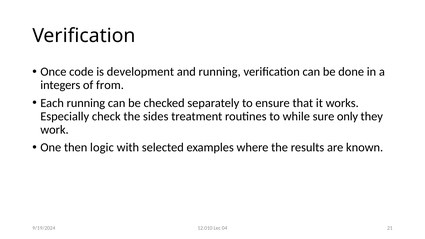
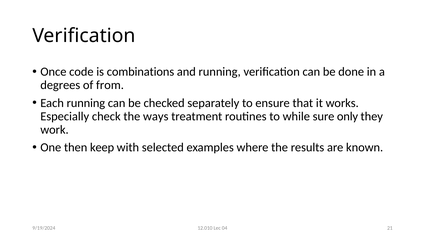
development: development -> combinations (140, 72)
integers: integers -> degrees (60, 85)
sides: sides -> ways (156, 116)
logic: logic -> keep (102, 148)
